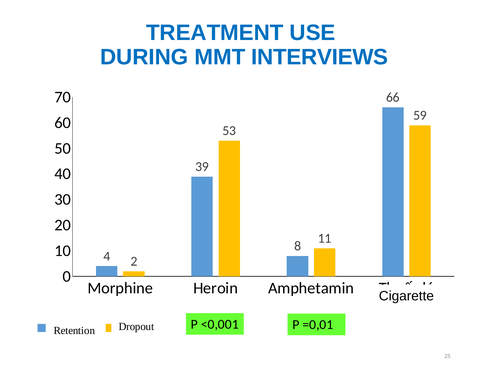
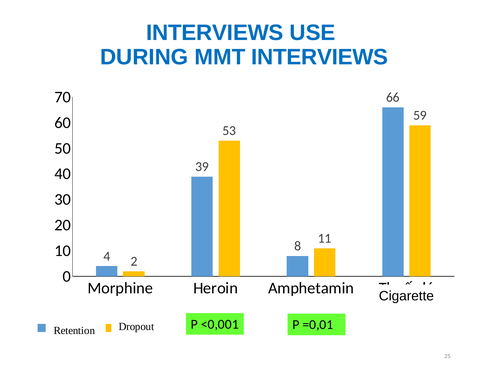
TREATMENT: TREATMENT -> INTERVIEWS (215, 33)
